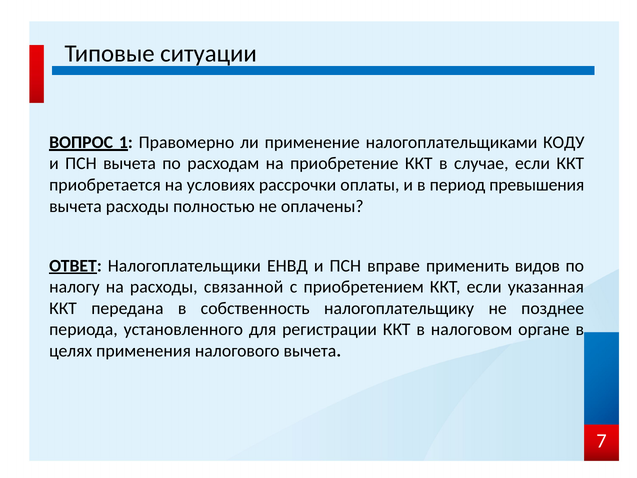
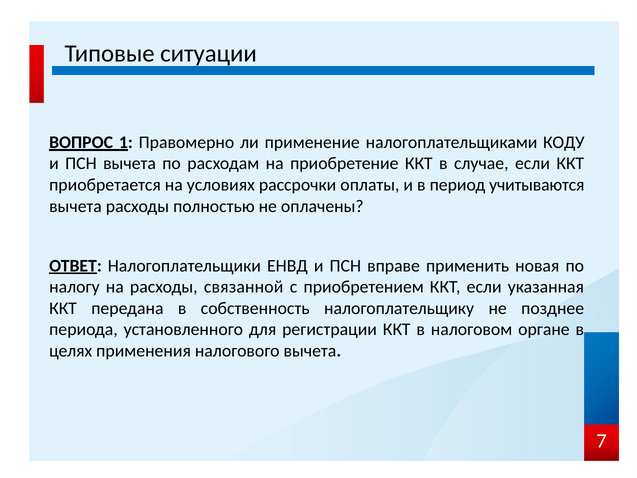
превышения: превышения -> учитываются (537, 185)
видов: видов -> новая (537, 266)
